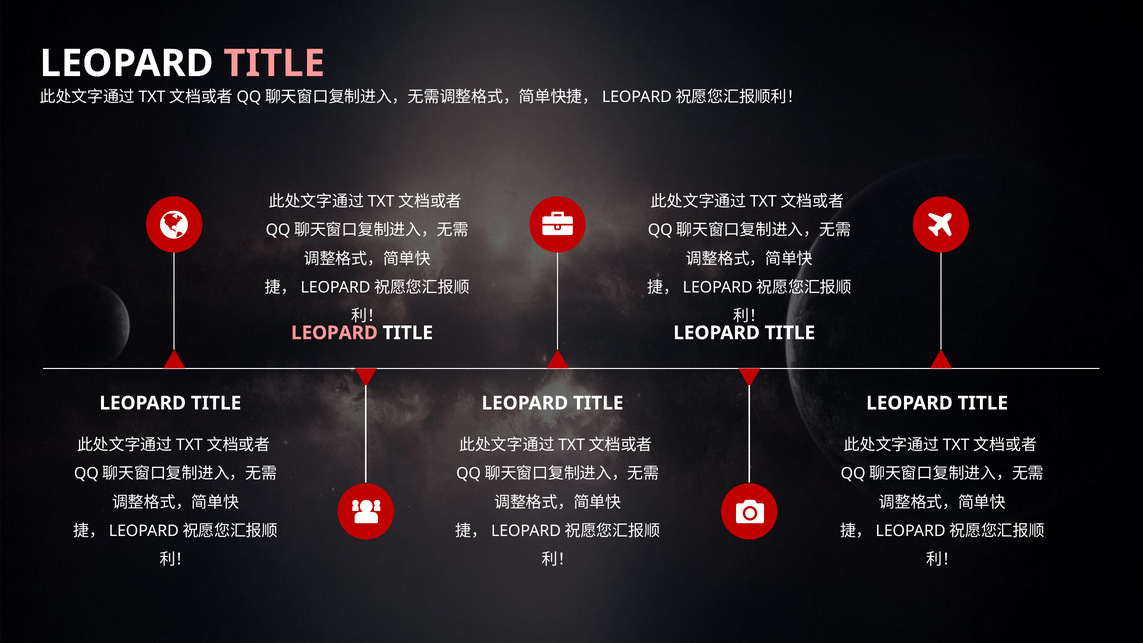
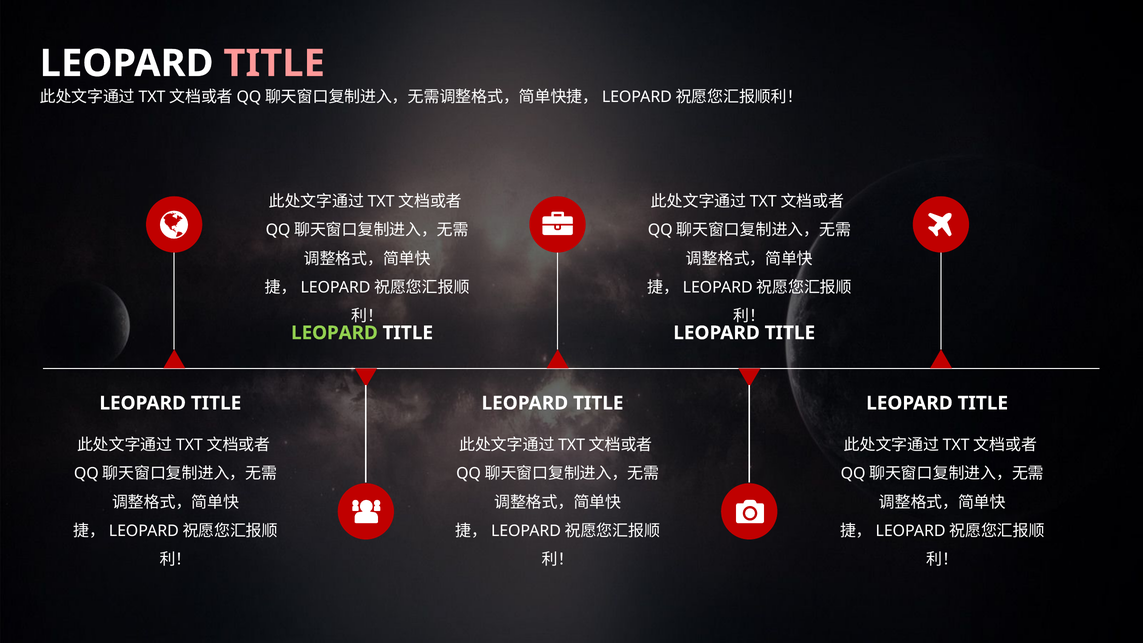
LEOPARD colour: pink -> light green (334, 333)
